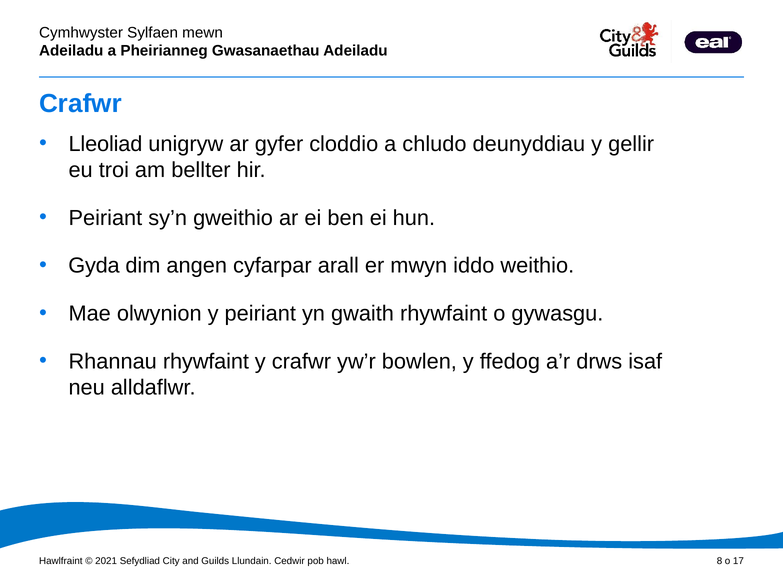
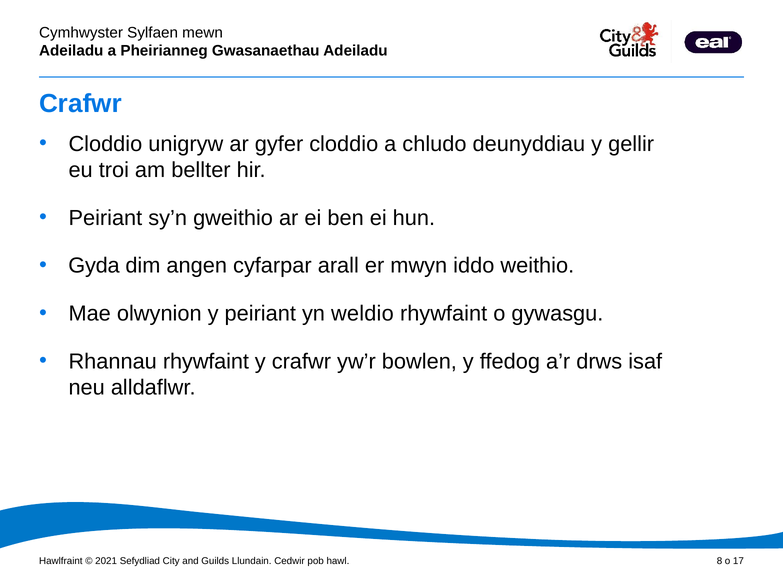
Lleoliad: Lleoliad -> Cloddio (105, 144)
gwaith: gwaith -> weldio (362, 314)
